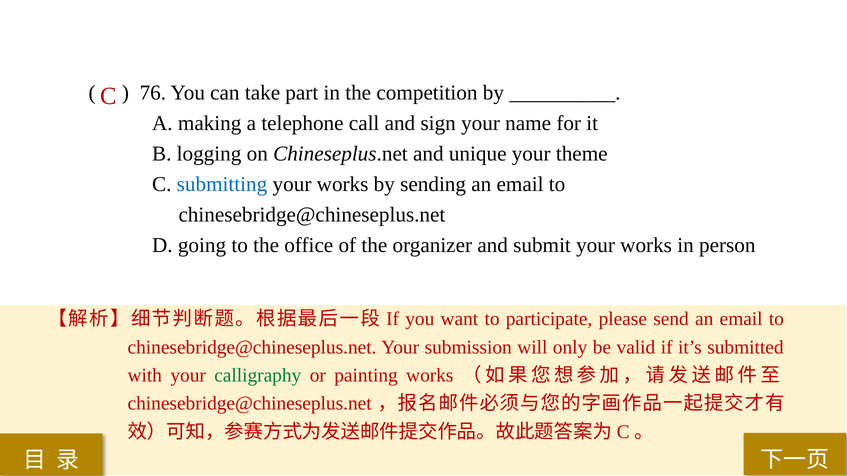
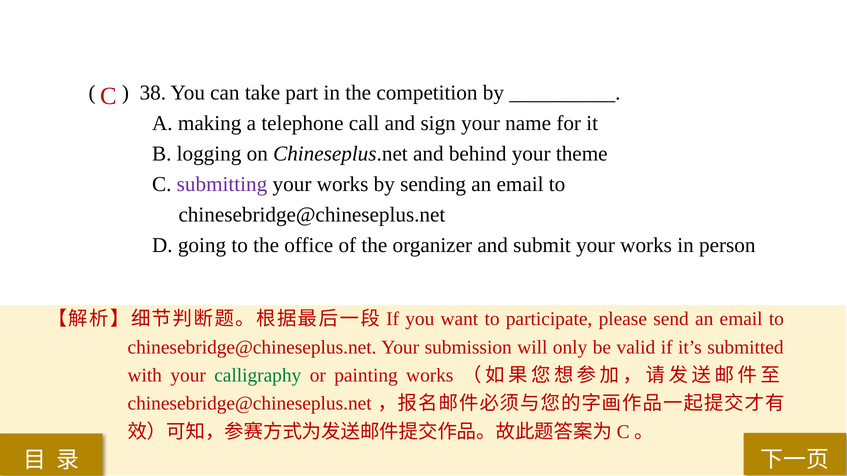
76: 76 -> 38 (153, 93)
unique: unique -> behind (478, 154)
submitting colour: blue -> purple (222, 184)
